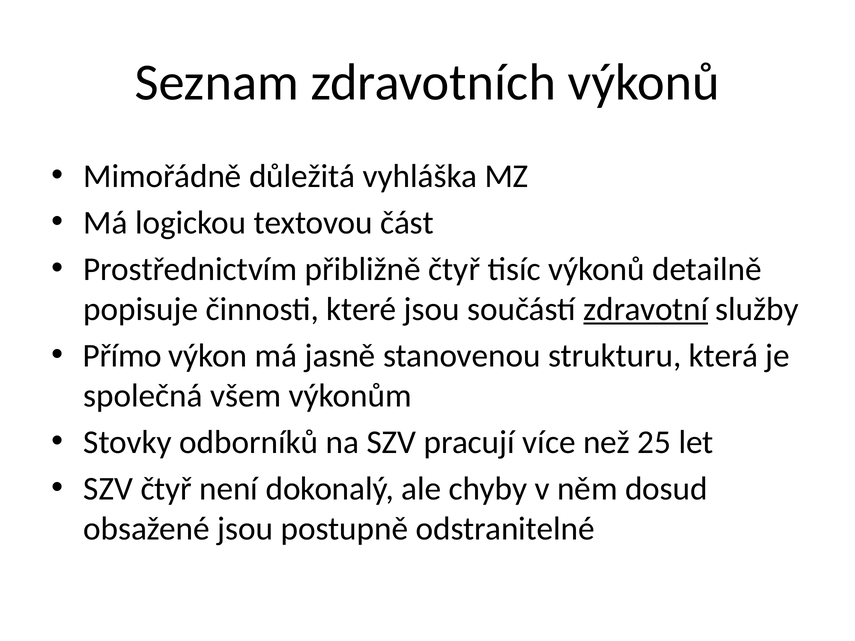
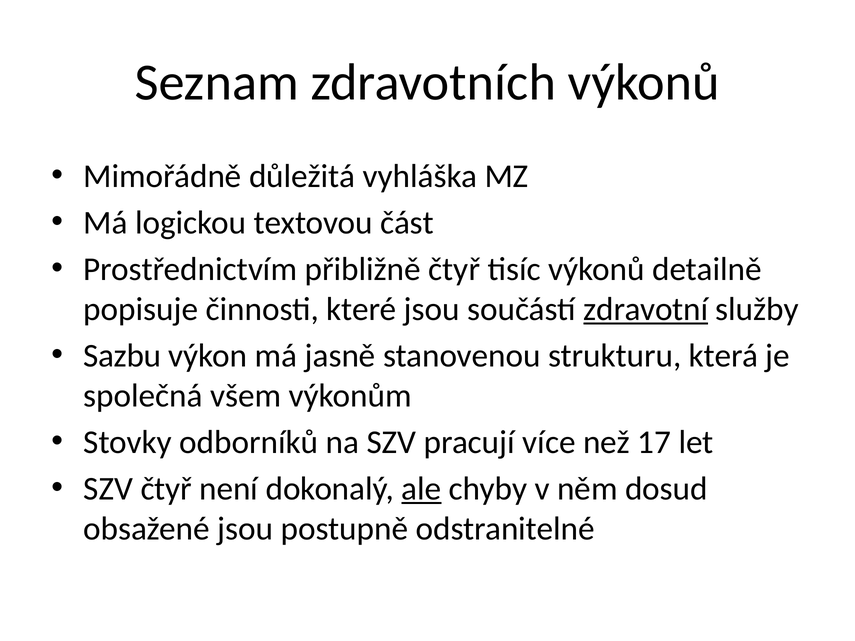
Přímo: Přímo -> Sazbu (122, 356)
25: 25 -> 17 (654, 442)
ale underline: none -> present (421, 489)
